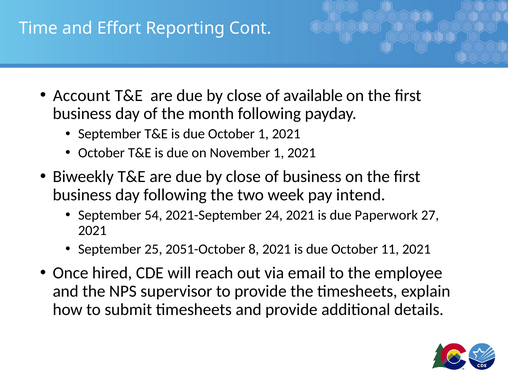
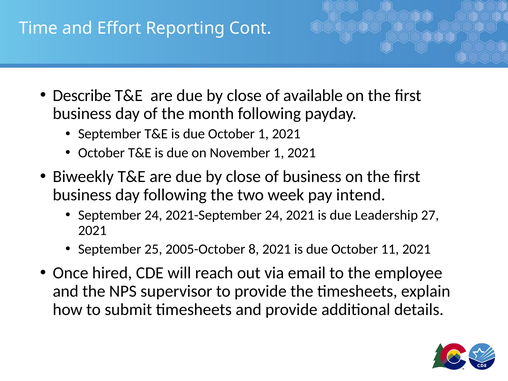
Account: Account -> Describe (82, 95)
September 54: 54 -> 24 (153, 215)
Paperwork: Paperwork -> Leadership (386, 215)
2051-October: 2051-October -> 2005-October (205, 249)
